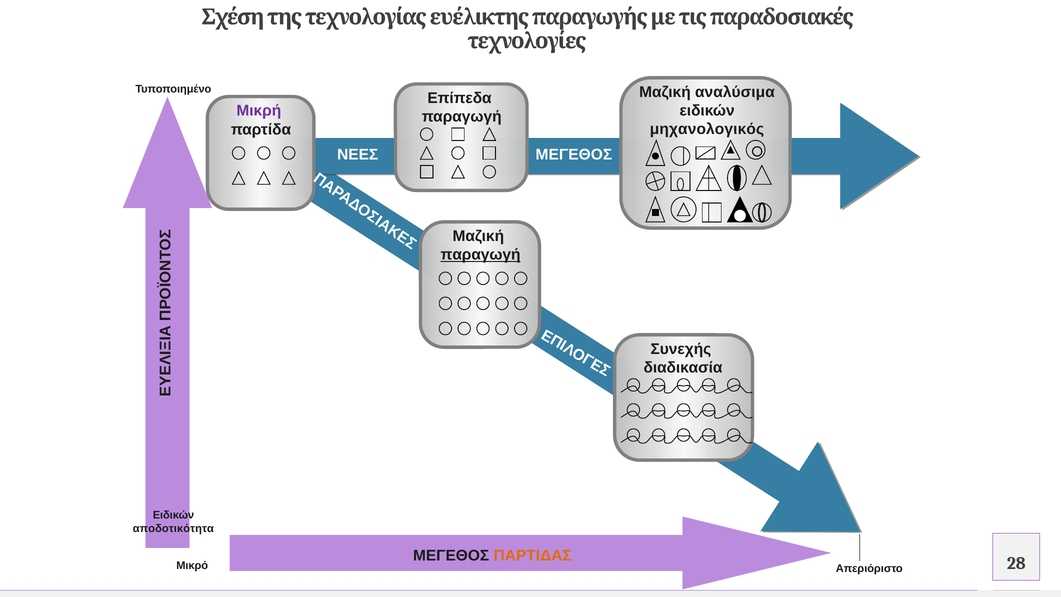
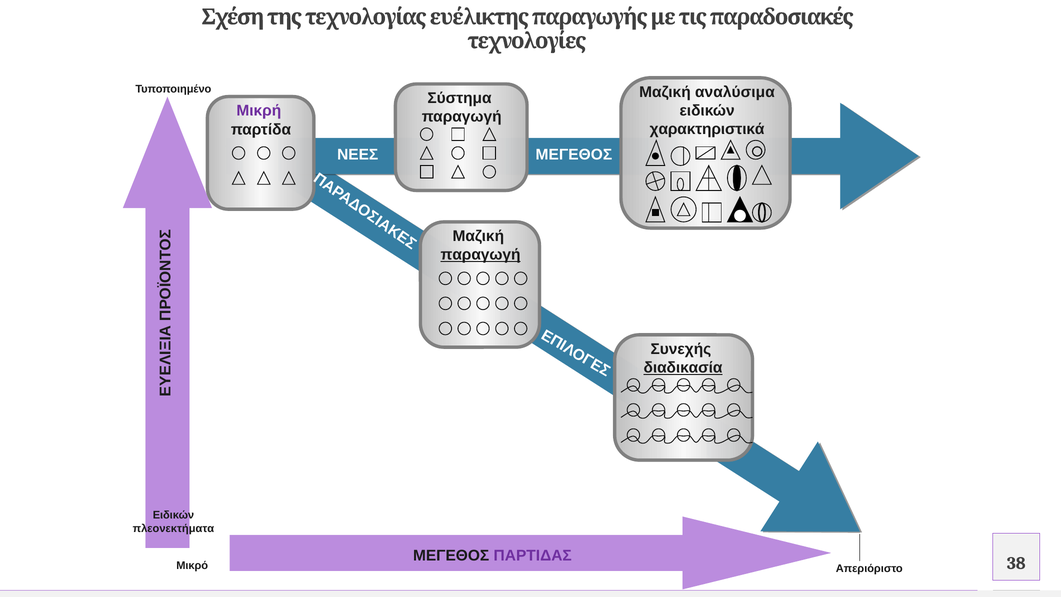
Επίπεδα: Επίπεδα -> Σύστημα (459, 98)
μηχανολογικός: μηχανολογικός -> χαρακτηριστικά (707, 129)
διαδικασία underline: none -> present (683, 368)
αποδοτικότητα: αποδοτικότητα -> πλεονεκτήματα (173, 528)
ΠΑΡΤΙΔΑΣ colour: orange -> purple (533, 556)
28: 28 -> 38 (1016, 563)
